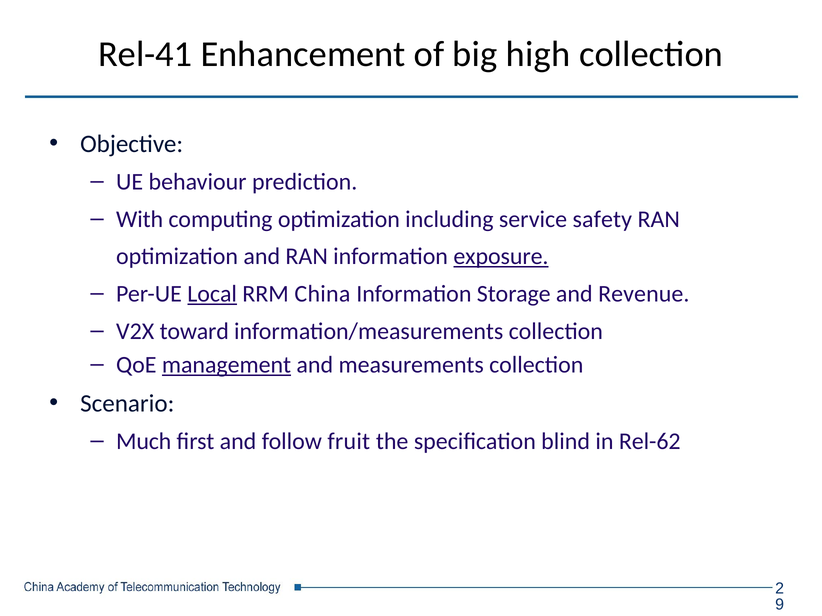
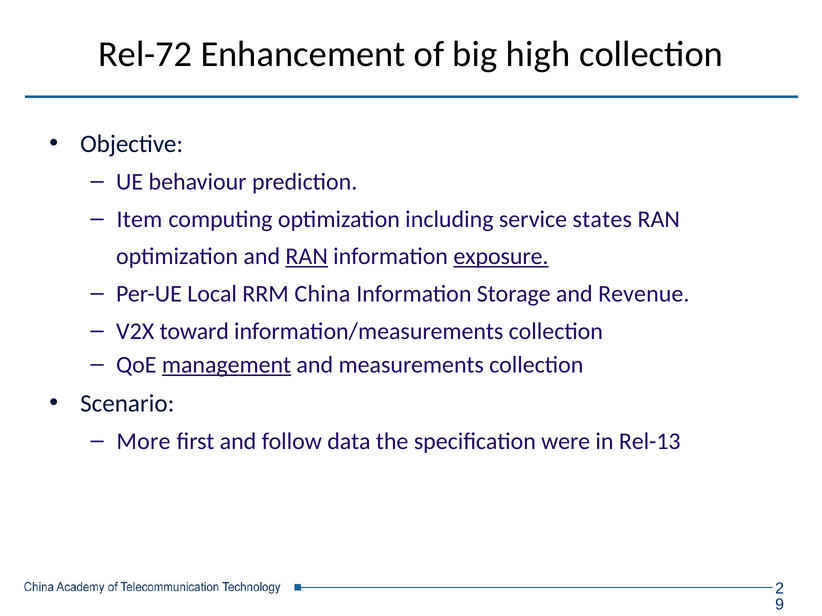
Rel-41: Rel-41 -> Rel-72 (145, 54)
With: With -> Item (139, 219)
safety: safety -> states (602, 219)
RAN underline: none -> present (307, 257)
Local underline: present -> none (212, 294)
Much: Much -> More (143, 442)
fruit: fruit -> data (349, 442)
blind: blind -> were (566, 442)
Rel-62: Rel-62 -> Rel-13 (650, 442)
